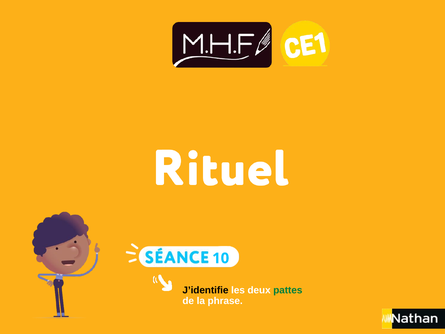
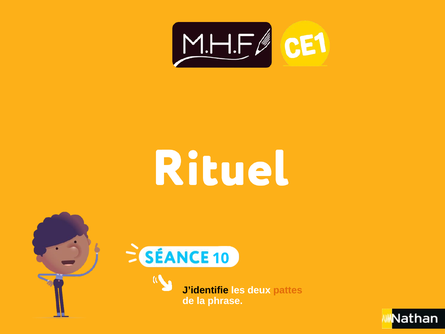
pattes colour: green -> orange (288, 290)
